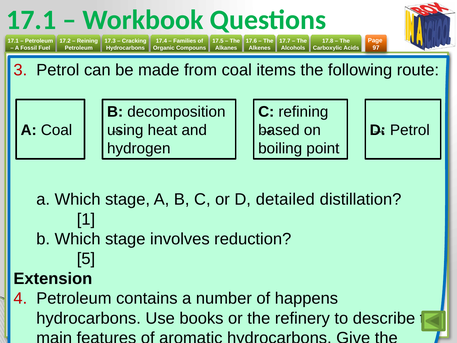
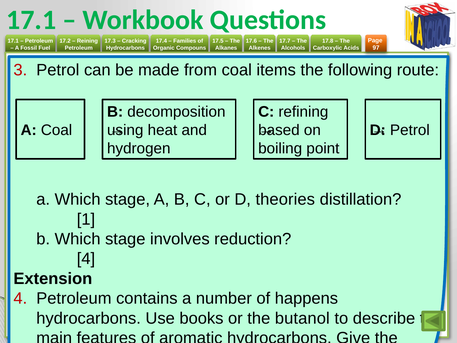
detailed: detailed -> theories (285, 199)
5: 5 -> 4 (86, 259)
refinery: refinery -> butanol (302, 318)
